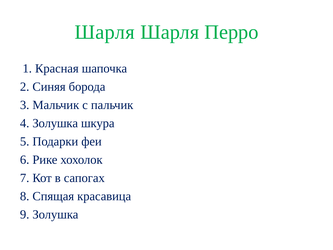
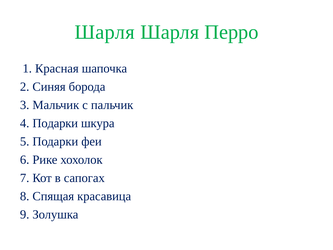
4 Золушка: Золушка -> Подарки (55, 123)
